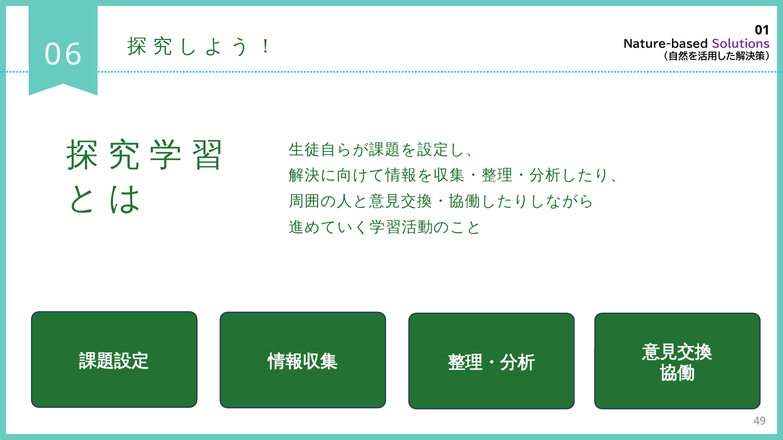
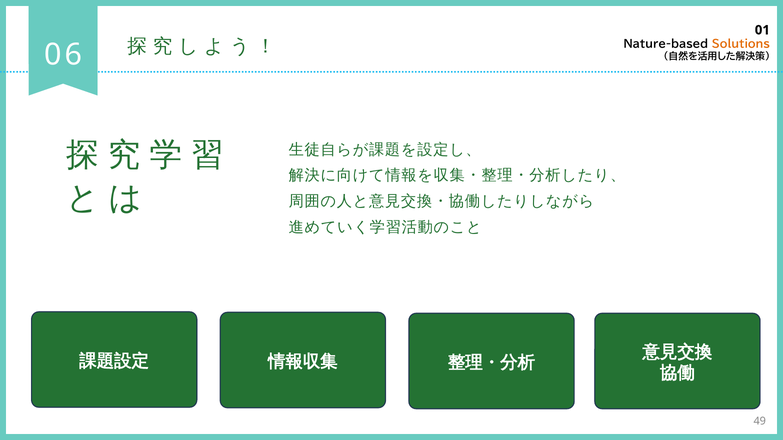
Solutions colour: purple -> orange (741, 44)
